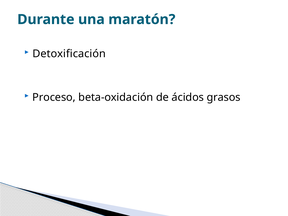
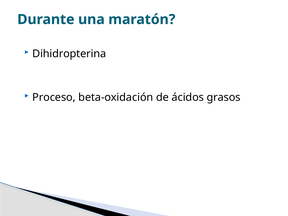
Detoxificación: Detoxificación -> Dihidropterina (69, 54)
